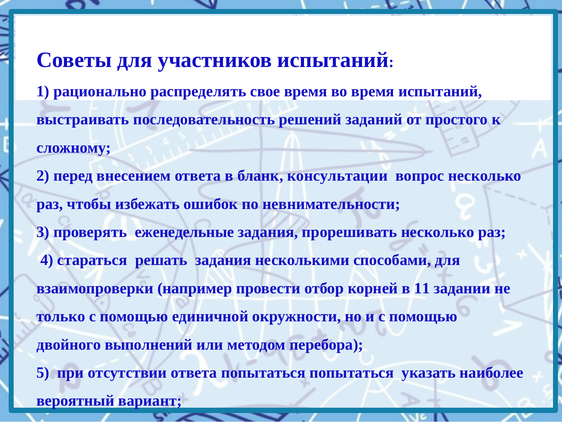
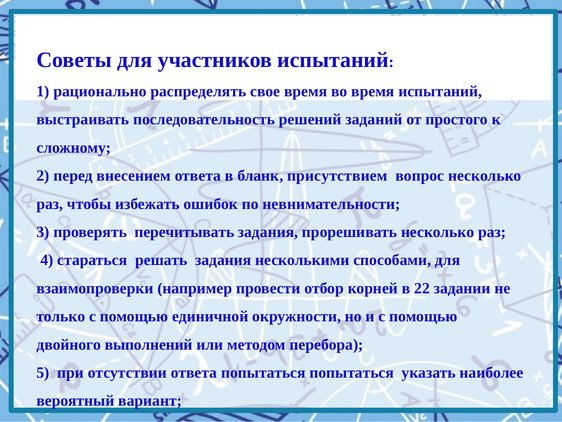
консультации: консультации -> присутствием (337, 176)
еженедельные: еженедельные -> перечитывать (184, 232)
11: 11 -> 22 (422, 288)
